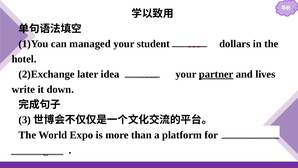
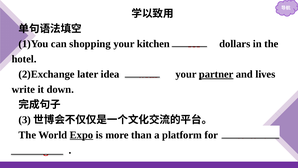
managed: managed -> shopping (90, 44)
student: student -> kitchen (153, 44)
Expo underline: none -> present (81, 135)
